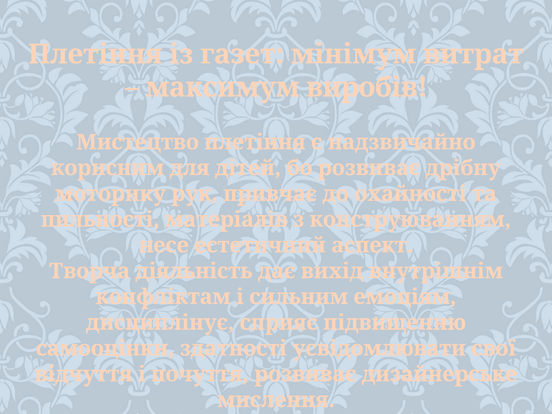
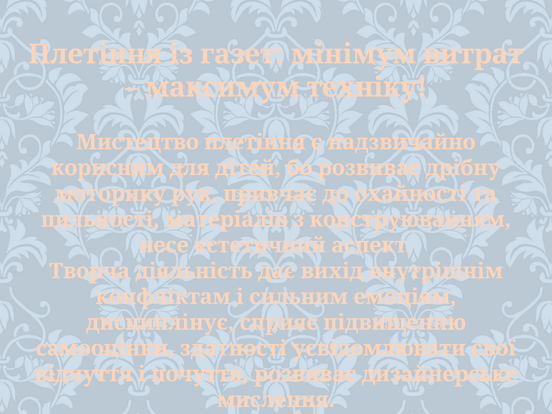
виробів: виробів -> техніку (367, 87)
